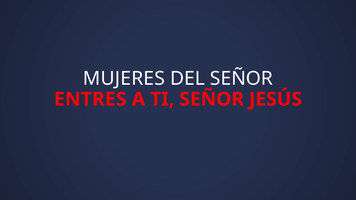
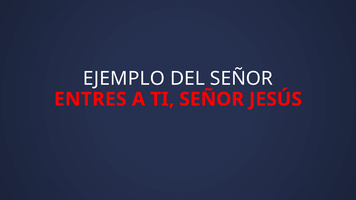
MUJERES: MUJERES -> EJEMPLO (124, 79)
